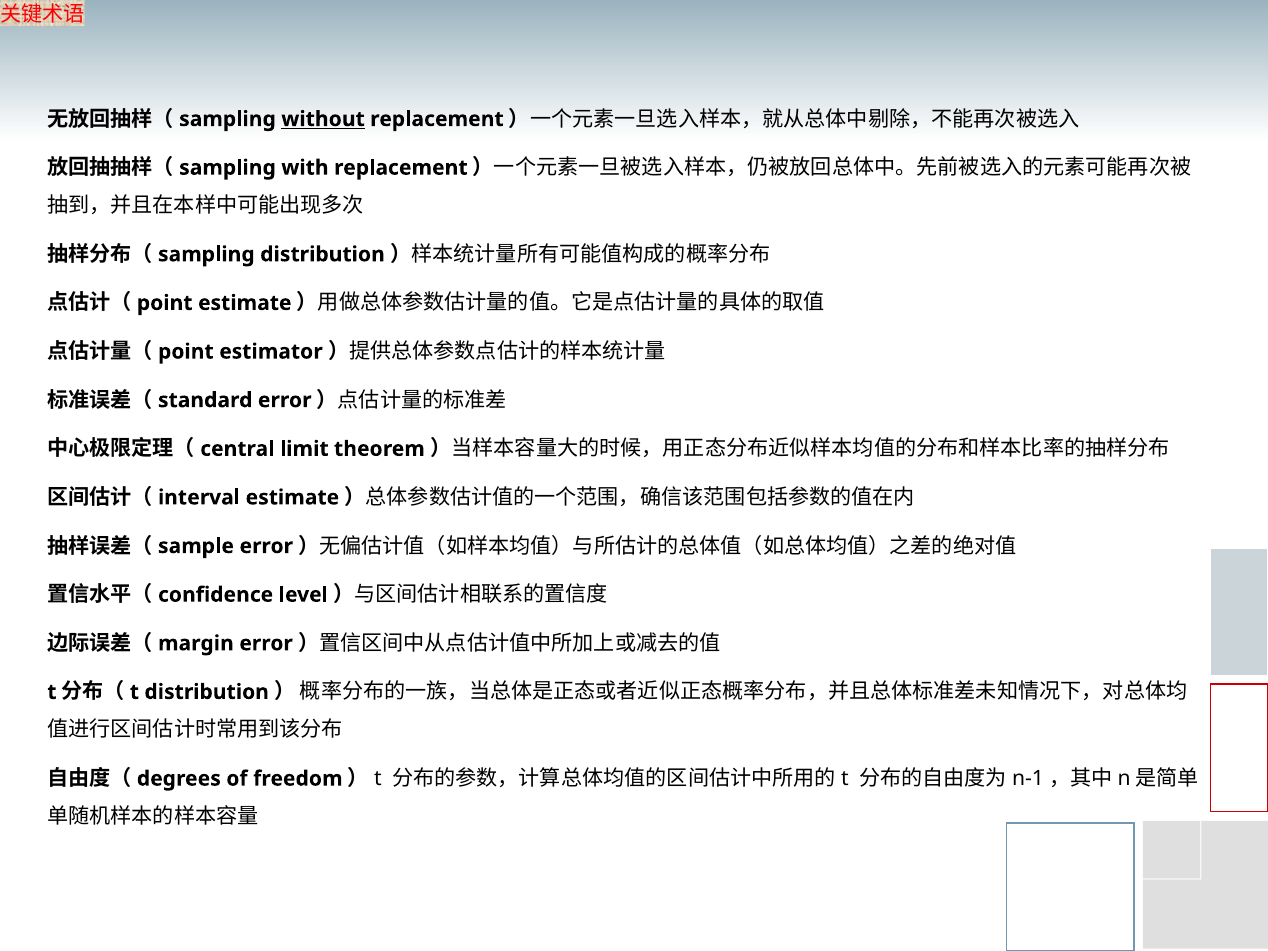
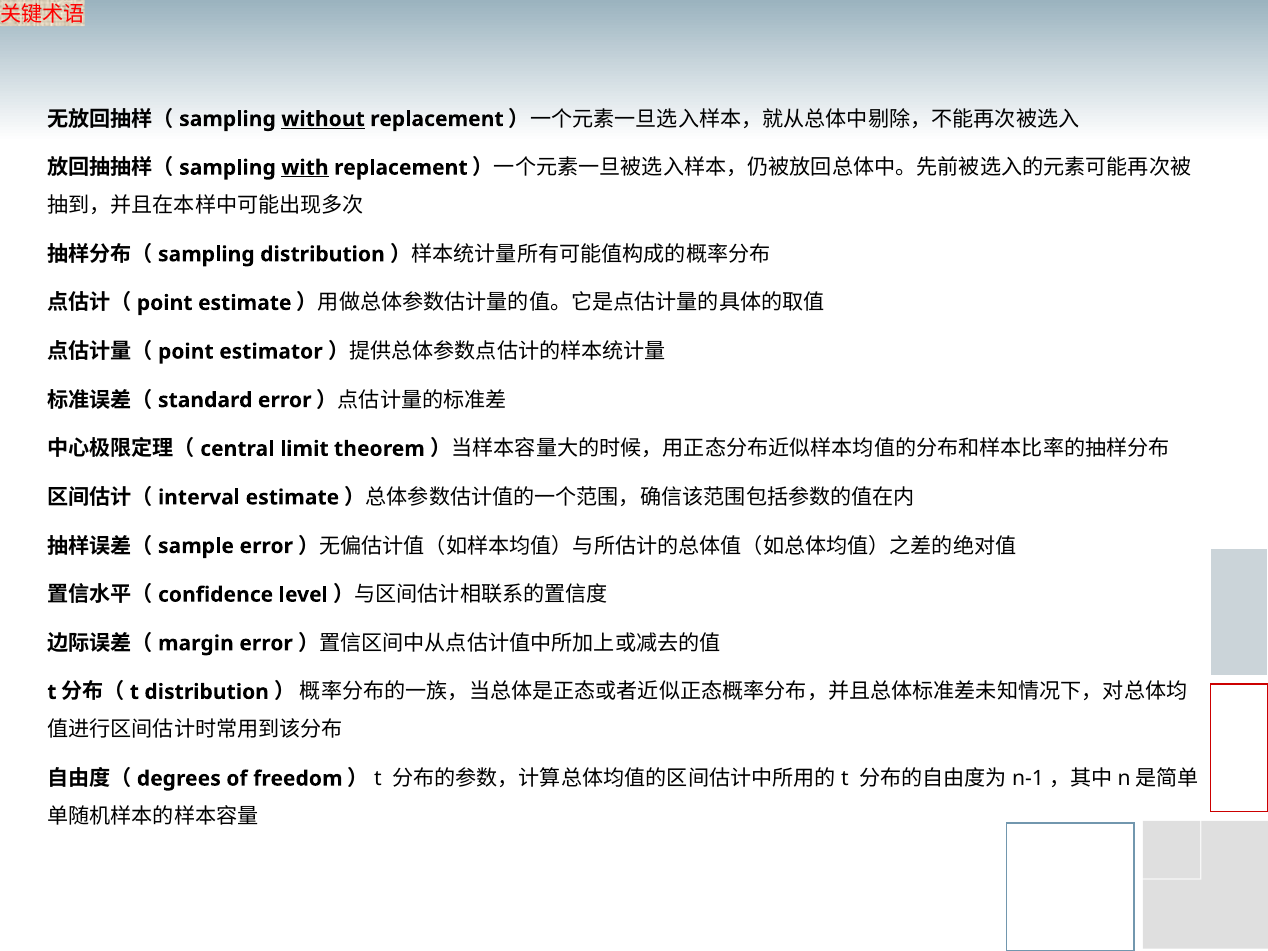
with underline: none -> present (305, 168)
